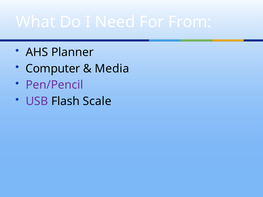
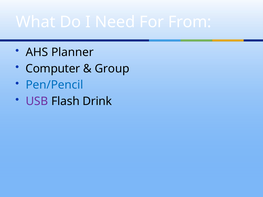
Media: Media -> Group (112, 69)
Pen/Pencil colour: purple -> blue (55, 85)
Scale: Scale -> Drink (97, 101)
